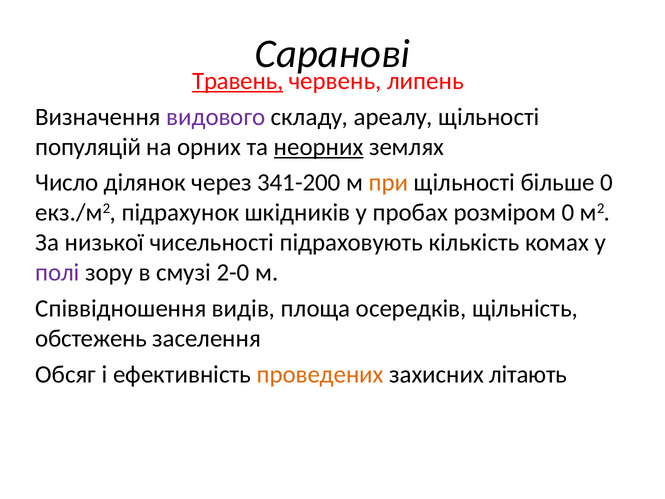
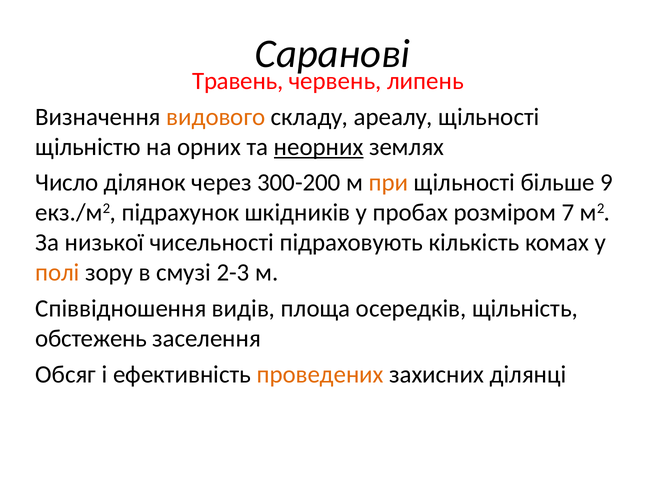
Травень underline: present -> none (238, 81)
видового colour: purple -> orange (216, 117)
популяцій: популяцій -> щільністю (88, 147)
341-200: 341-200 -> 300-200 (299, 183)
більше 0: 0 -> 9 (607, 183)
розміром 0: 0 -> 7 (568, 213)
полі colour: purple -> orange (58, 272)
2-0: 2-0 -> 2-3 (233, 272)
літають: літають -> ділянці (528, 374)
